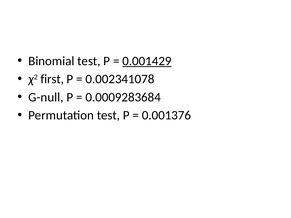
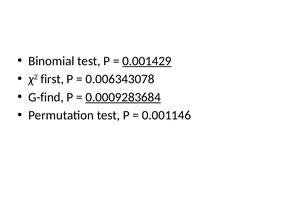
0.002341078: 0.002341078 -> 0.006343078 (120, 79)
G-null: G-null -> G-find (46, 97)
0.0009283684 underline: none -> present (123, 97)
0.001376: 0.001376 -> 0.001146 (166, 115)
